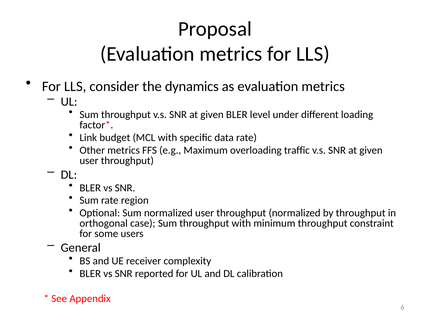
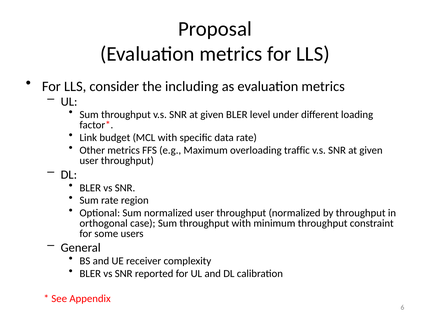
dynamics: dynamics -> including (192, 86)
